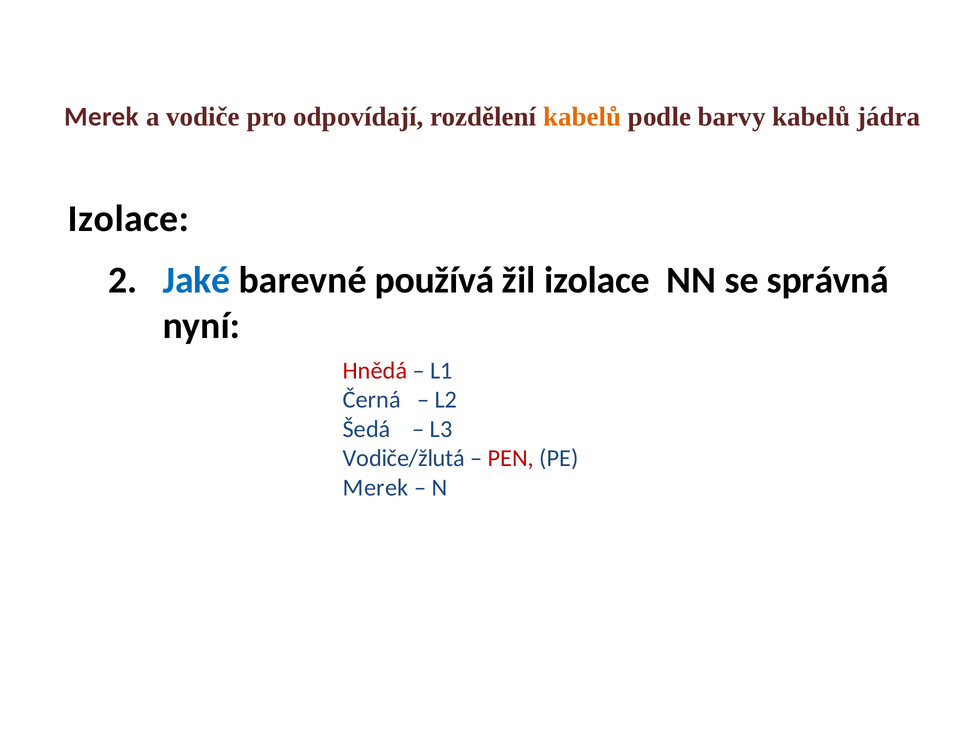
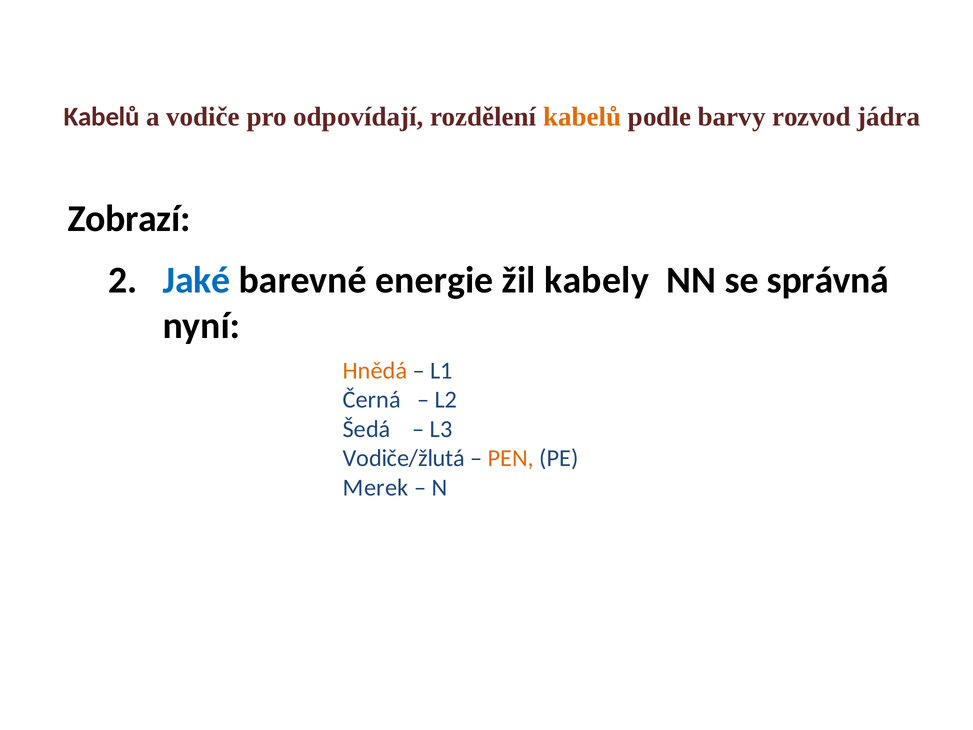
Merek: Merek -> Kabelů (102, 117)
barvy kabelů: kabelů -> rozvod (811, 117)
Izolace: Izolace -> Zobrazí (129, 219)
používá: používá -> energie (434, 280)
žil izolace: izolace -> kabely (596, 280)
Hnědá colour: red -> orange (375, 371)
PEN colour: red -> orange (511, 458)
